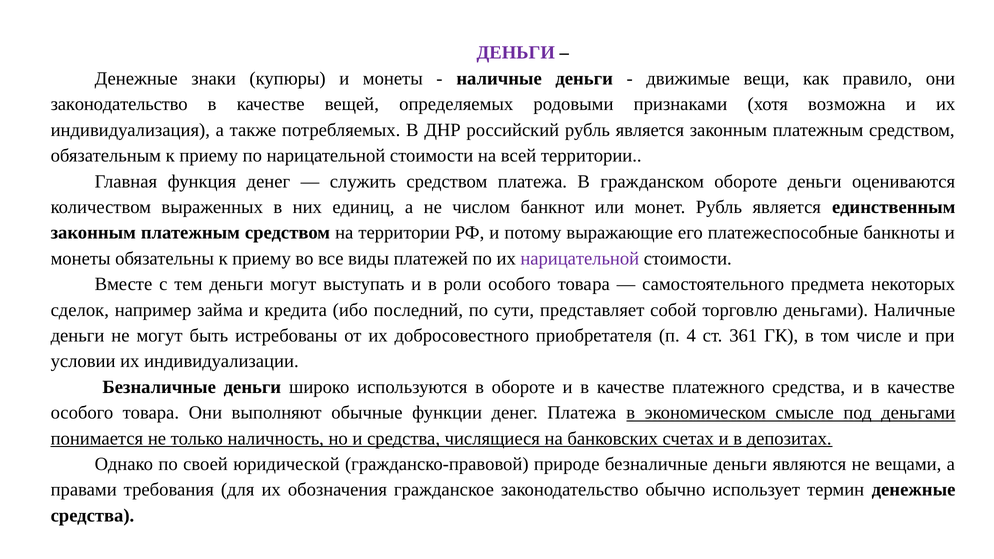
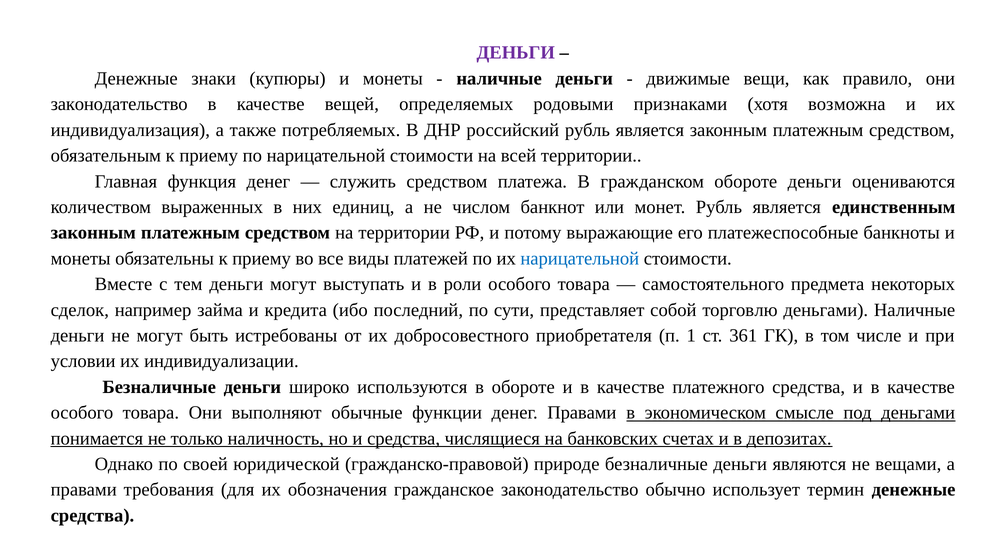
нарицательной colour: purple -> blue (580, 259)
4: 4 -> 1 (691, 336)
денег Платежа: Платежа -> Правами (582, 413)
